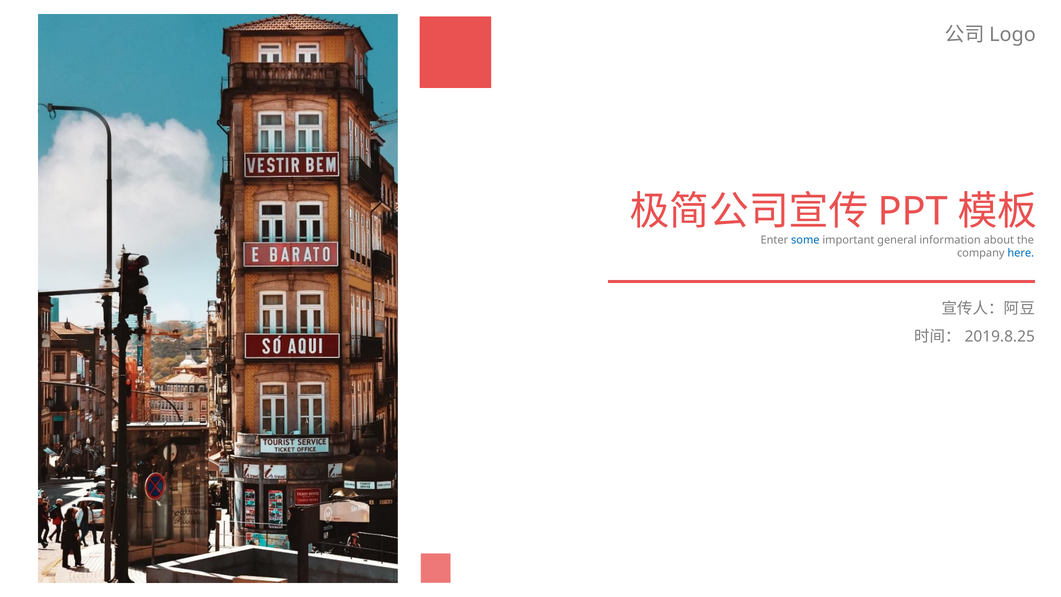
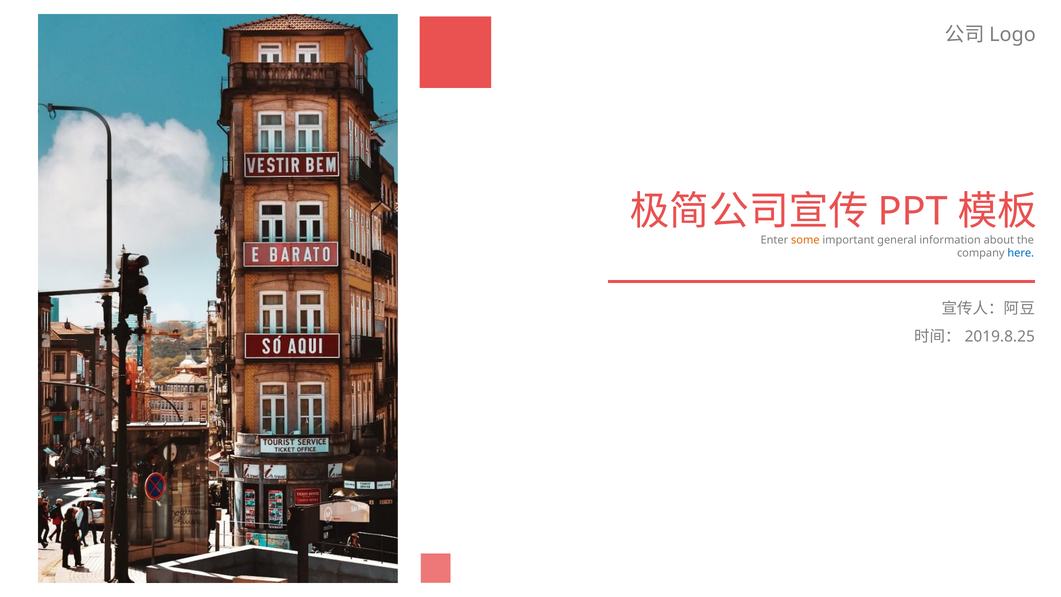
some colour: blue -> orange (805, 240)
